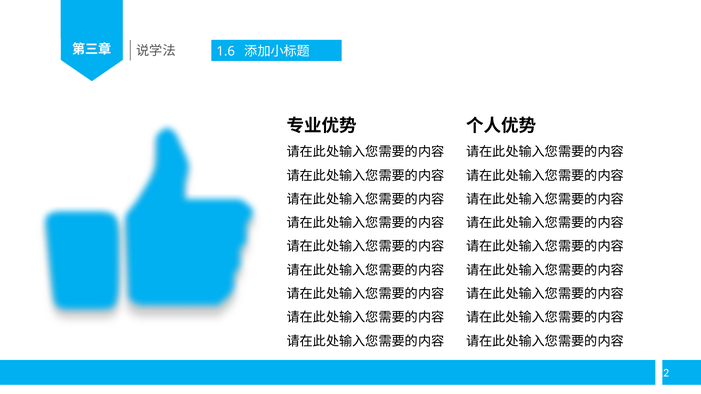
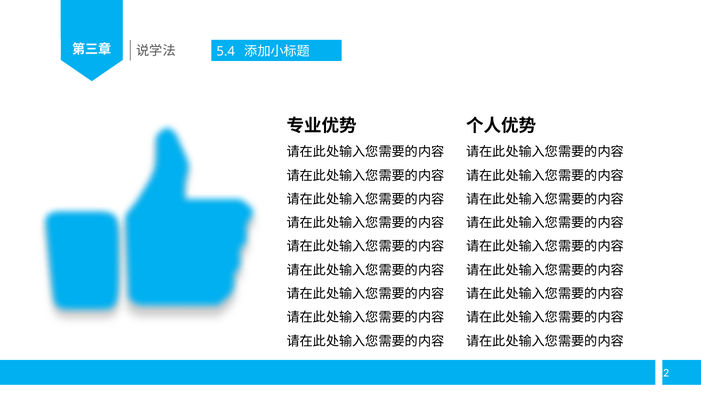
1.6: 1.6 -> 5.4 (226, 51)
